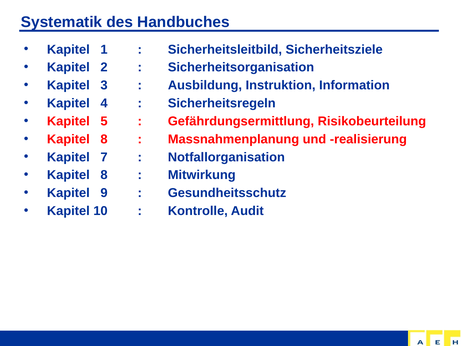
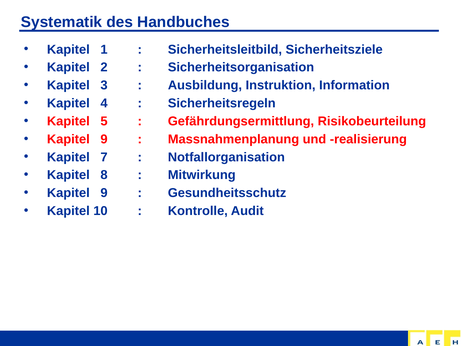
8: 8 -> 9 (104, 139)
